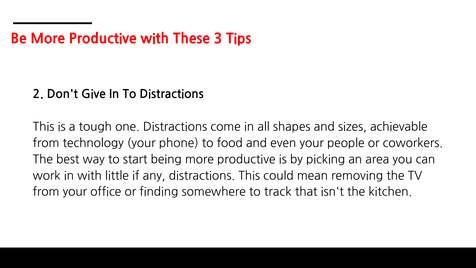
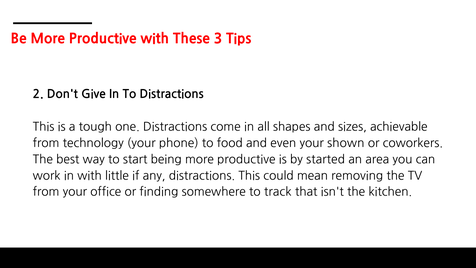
people: people -> shown (346, 143)
picking: picking -> started (326, 159)
